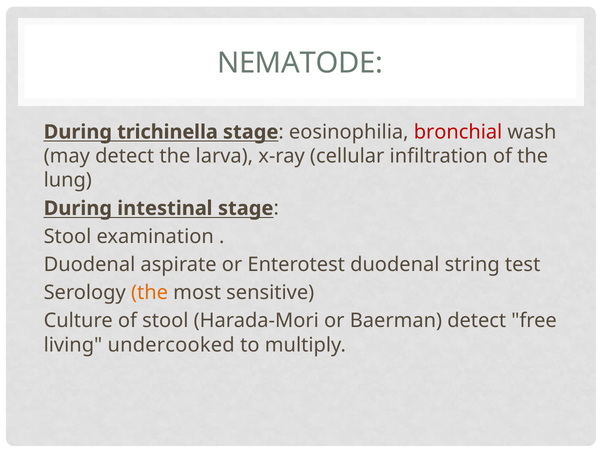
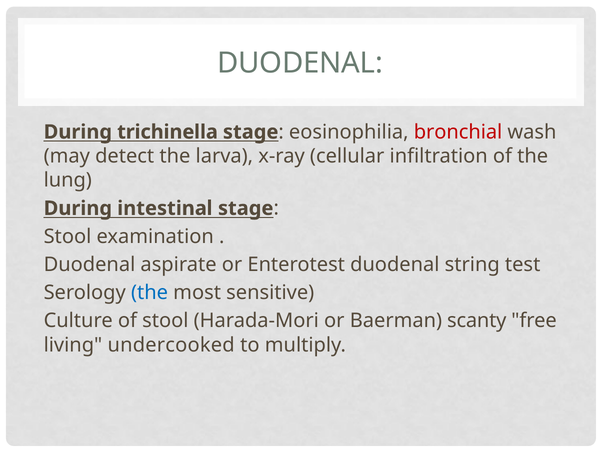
NEMATODE: NEMATODE -> DUODENAL (300, 63)
the colour: orange -> blue (150, 292)
Baerman detect: detect -> scanty (477, 320)
